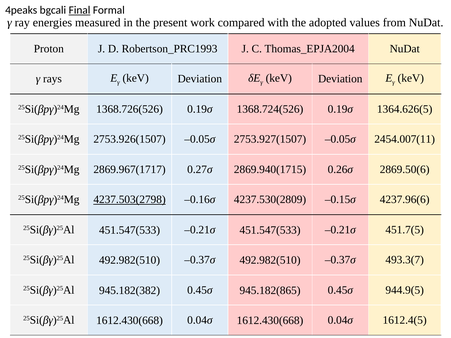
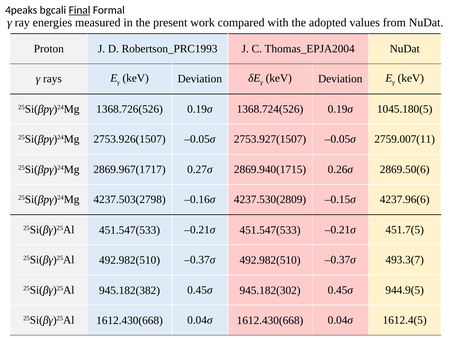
1364.626(5: 1364.626(5 -> 1045.180(5 (405, 109)
2454.007(11: 2454.007(11 -> 2759.007(11 (405, 139)
4237.503(2798 underline: present -> none (130, 200)
945.182(865: 945.182(865 -> 945.182(302 (270, 291)
